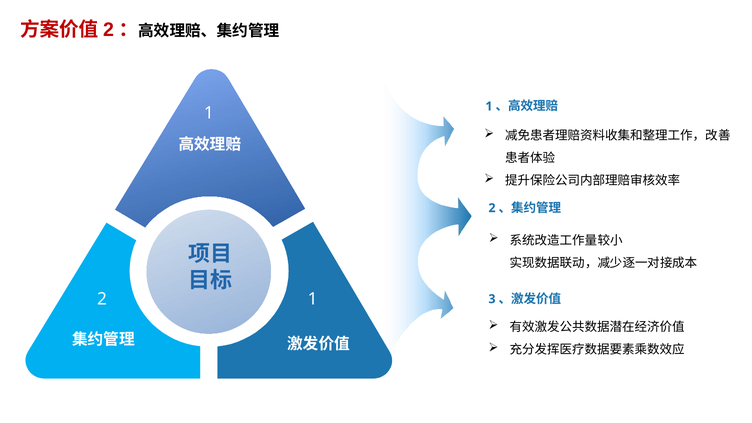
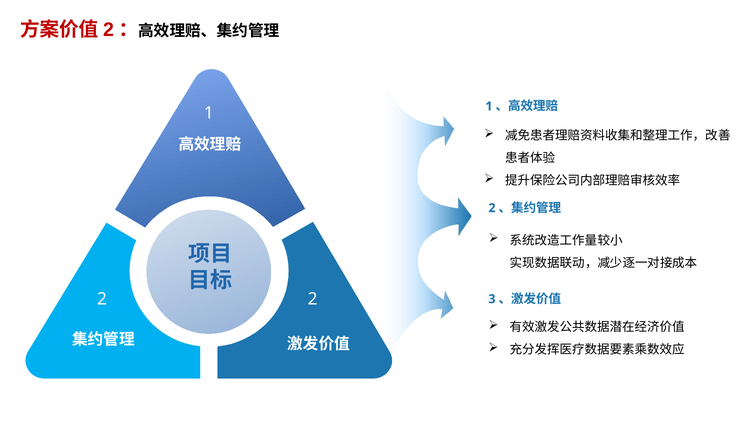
2 1: 1 -> 2 (313, 299)
